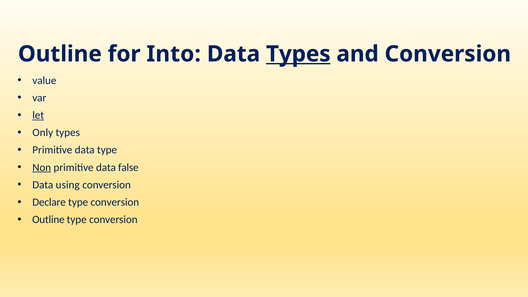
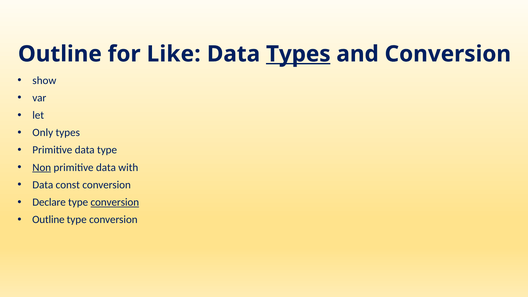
Into: Into -> Like (174, 54)
value: value -> show (44, 80)
let underline: present -> none (38, 115)
false: false -> with (128, 167)
using: using -> const (68, 185)
conversion underline: none -> present (115, 202)
